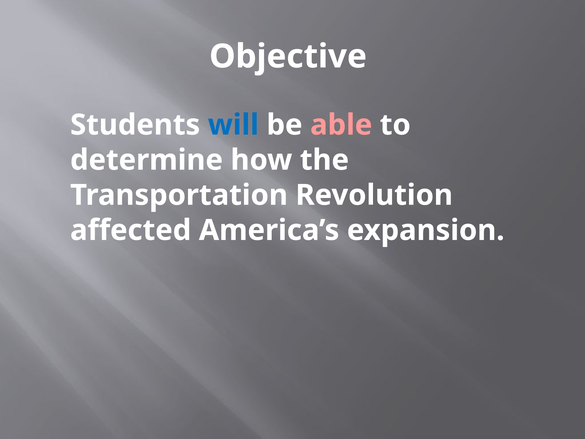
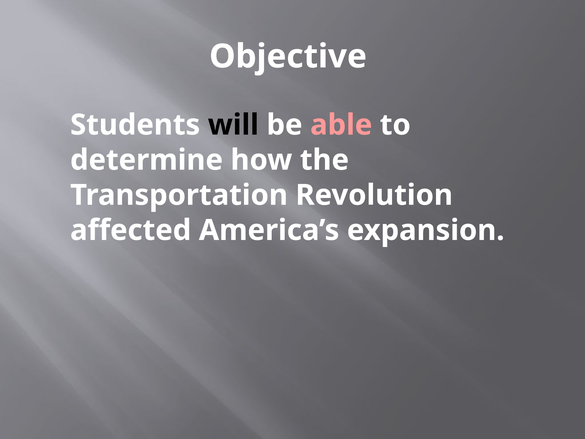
will colour: blue -> black (233, 125)
